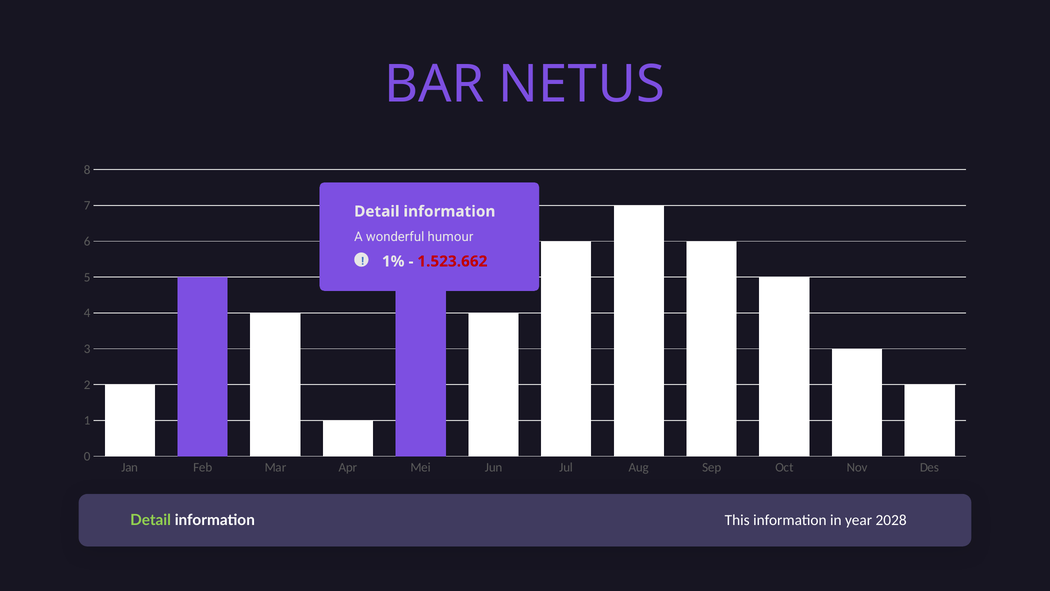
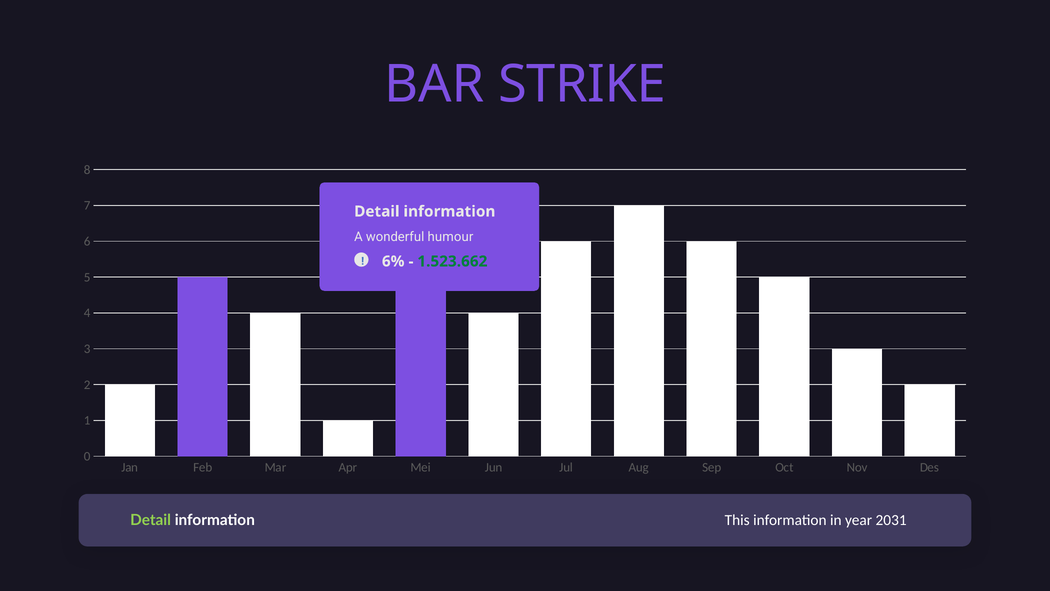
NETUS: NETUS -> STRIKE (582, 84)
1%: 1% -> 6% (393, 261)
1.523.662 colour: red -> green (452, 261)
2028: 2028 -> 2031 (891, 520)
